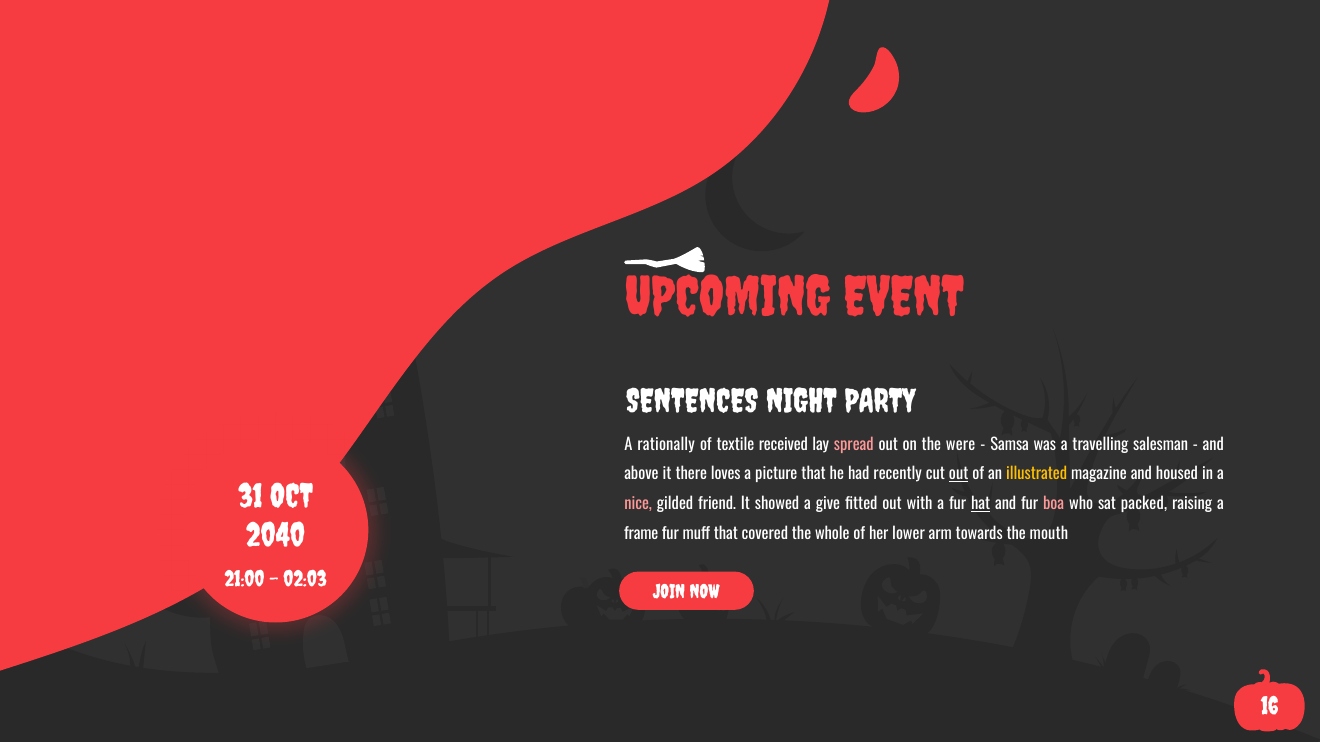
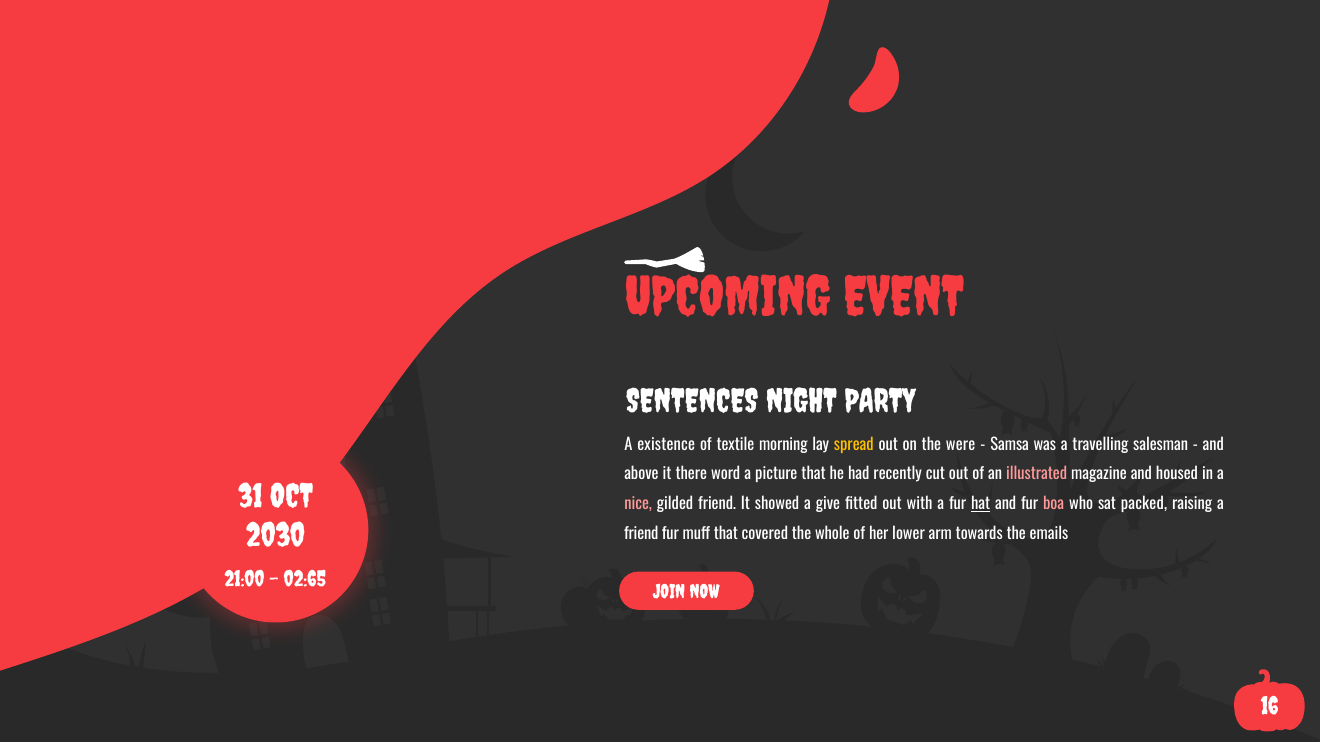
rationally: rationally -> existence (666, 445)
received: received -> morning (783, 445)
spread colour: pink -> yellow (854, 445)
loves: loves -> word (726, 475)
out underline: present -> none (959, 475)
illustrated colour: yellow -> pink (1037, 475)
2040: 2040 -> 2030 (276, 536)
frame: frame -> friend (641, 534)
mouth: mouth -> emails (1049, 534)
02:03: 02:03 -> 02:65 (305, 579)
